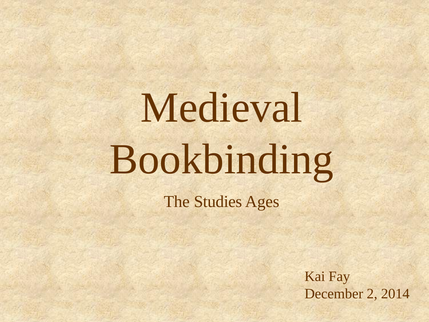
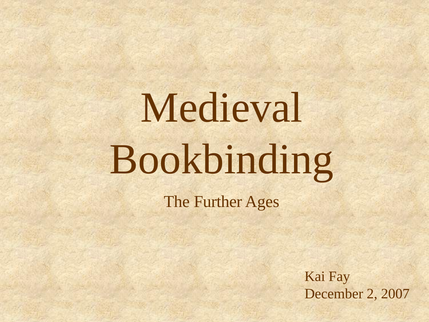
Studies: Studies -> Further (218, 202)
2014: 2014 -> 2007 (395, 293)
